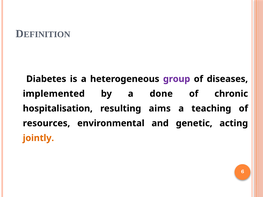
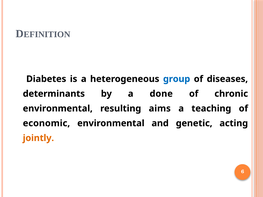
group colour: purple -> blue (177, 79)
implemented: implemented -> determinants (54, 94)
hospitalisation: hospitalisation -> environmental (58, 109)
resources: resources -> economic (46, 123)
